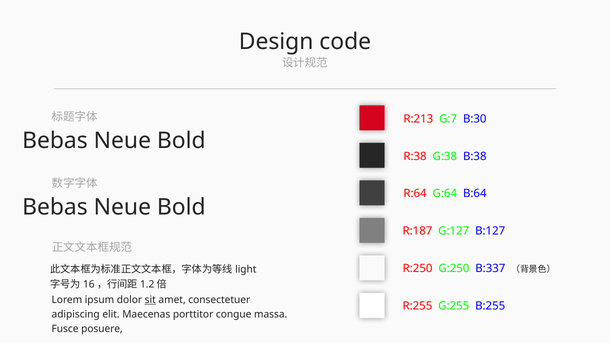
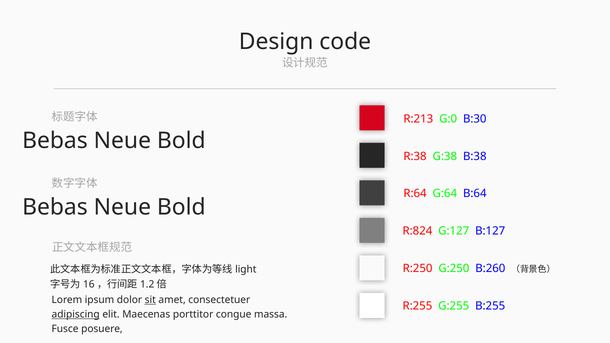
G:7: G:7 -> G:0 (448, 119)
R:187: R:187 -> R:824 (417, 231)
B:337: B:337 -> B:260 (490, 269)
adipiscing underline: none -> present (76, 315)
